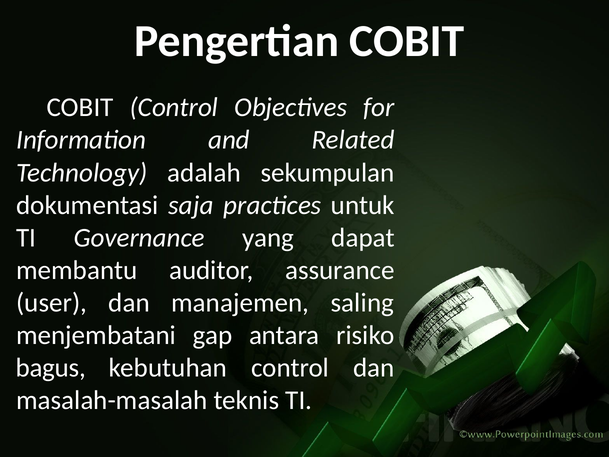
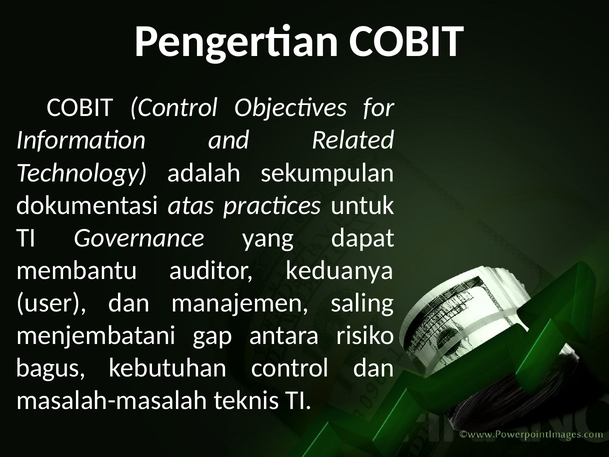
saja: saja -> atas (191, 205)
assurance: assurance -> keduanya (340, 270)
